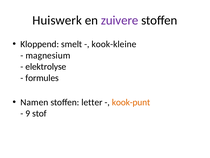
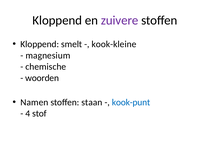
Huiswerk: Huiswerk -> Kloppend (57, 20)
elektrolyse: elektrolyse -> chemische (46, 66)
formules: formules -> woorden (42, 78)
letter: letter -> staan (92, 102)
kook-punt colour: orange -> blue (131, 102)
9: 9 -> 4 (28, 113)
